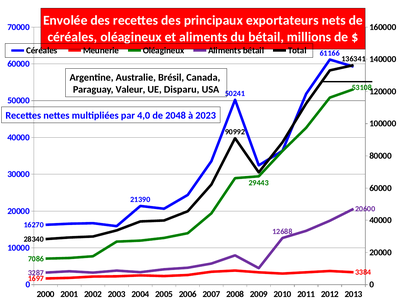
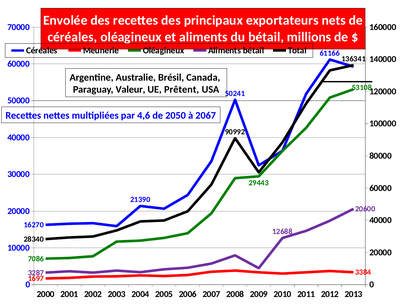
Disparu: Disparu -> Prêtent (182, 90)
4,0: 4,0 -> 4,6 (144, 116)
2048: 2048 -> 2050 (176, 116)
2023: 2023 -> 2067 (206, 116)
